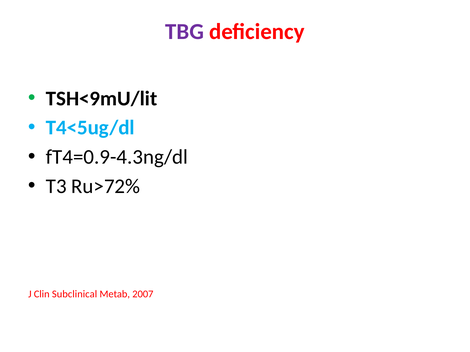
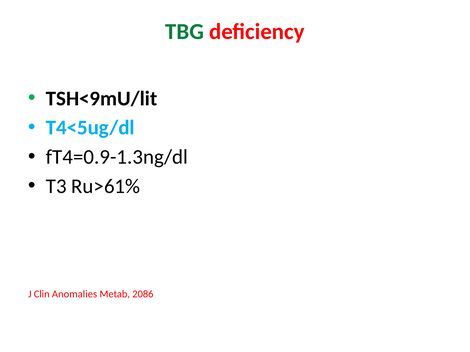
TBG colour: purple -> green (185, 32)
fT4=0.9-4.3ng/dl: fT4=0.9-4.3ng/dl -> fT4=0.9-1.3ng/dl (117, 157)
Ru>72%: Ru>72% -> Ru>61% (106, 186)
Subclinical: Subclinical -> Anomalies (75, 294)
2007: 2007 -> 2086 (143, 294)
